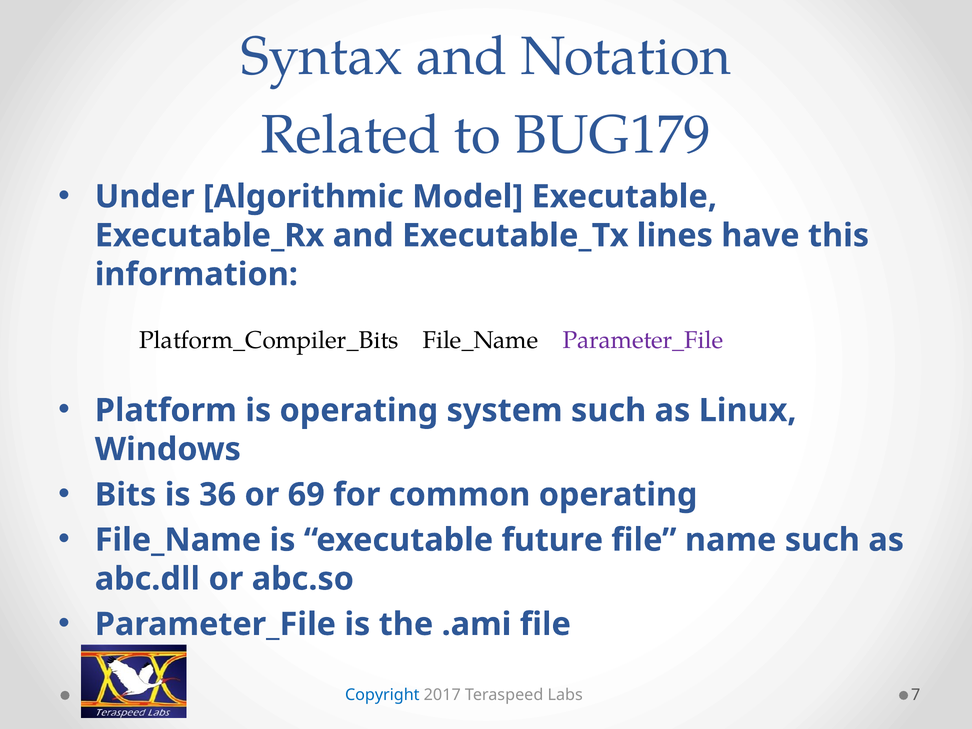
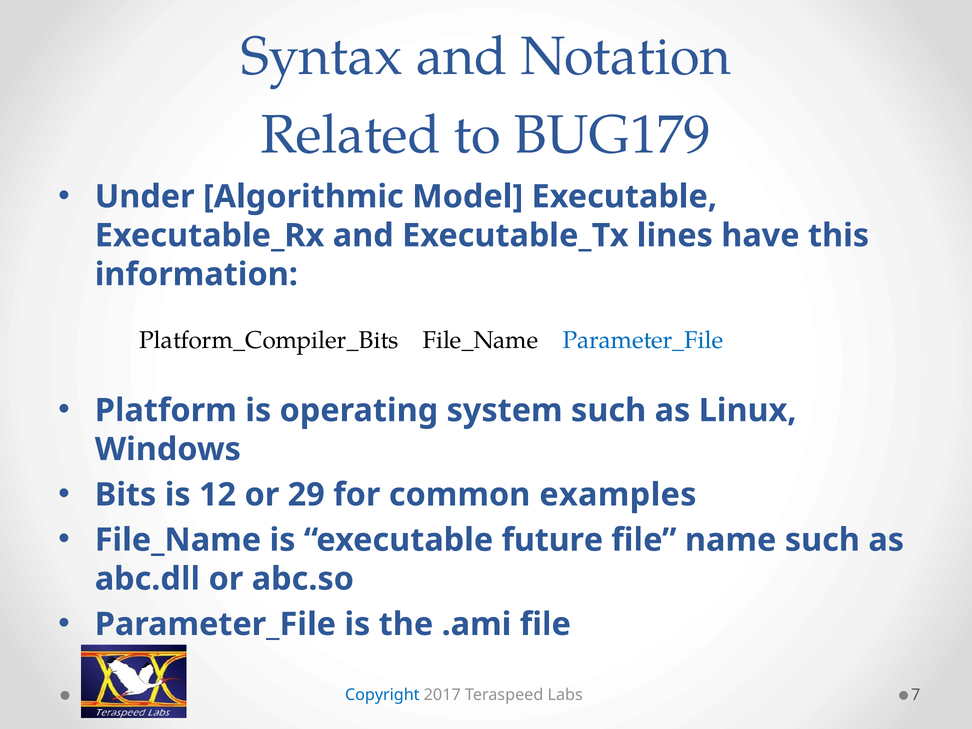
Parameter_File colour: purple -> blue (643, 340)
36: 36 -> 12 (218, 495)
69: 69 -> 29 (306, 495)
common operating: operating -> examples (618, 495)
